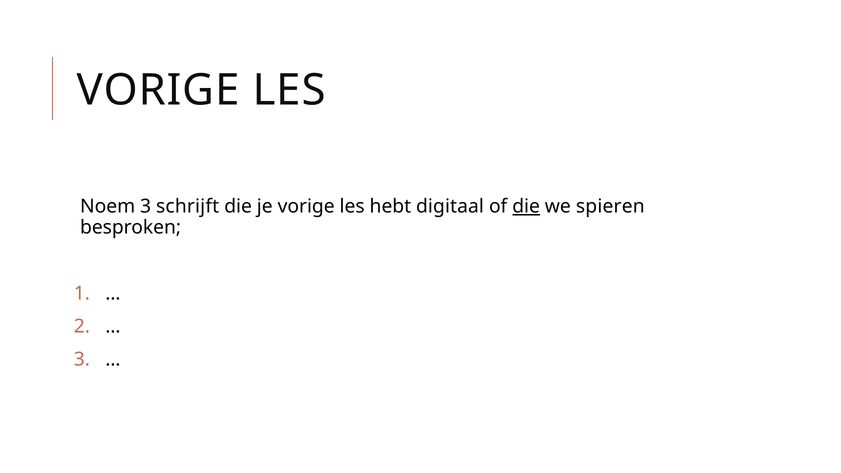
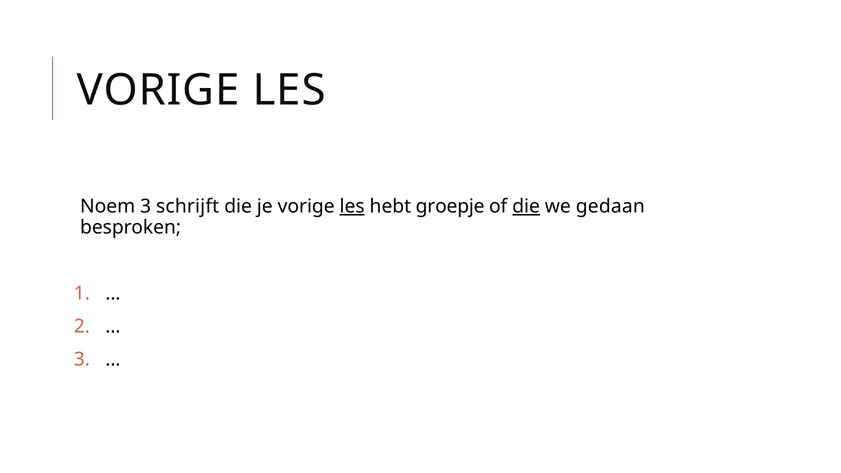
les underline: none -> present (352, 206)
digitaal: digitaal -> groepje (450, 206)
spieren: spieren -> gedaan (610, 206)
